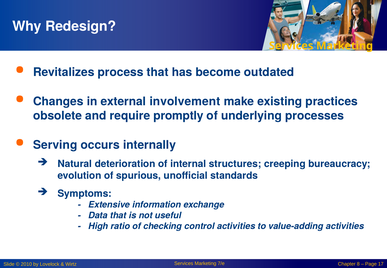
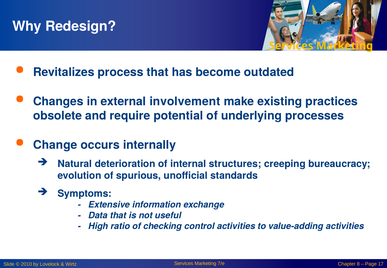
promptly: promptly -> potential (178, 116)
Serving: Serving -> Change (55, 145)
